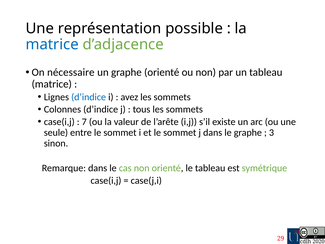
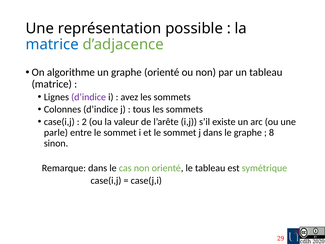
nécessaire: nécessaire -> algorithme (71, 72)
d’indice colour: blue -> purple (89, 97)
7: 7 -> 2 (84, 122)
seule: seule -> parle (56, 132)
3: 3 -> 8 (271, 132)
